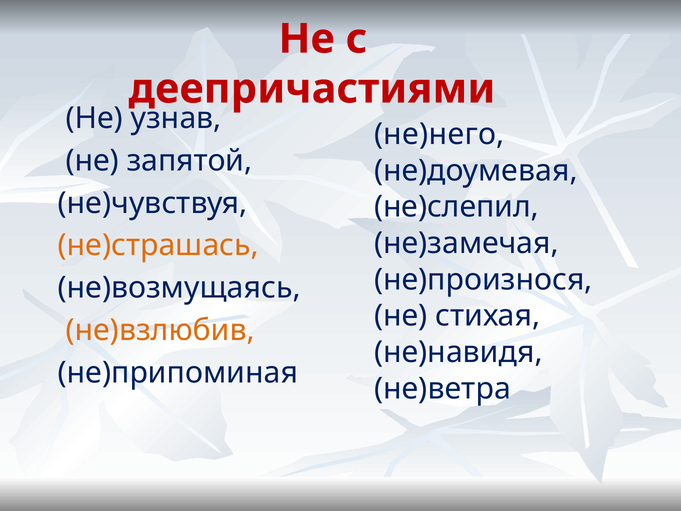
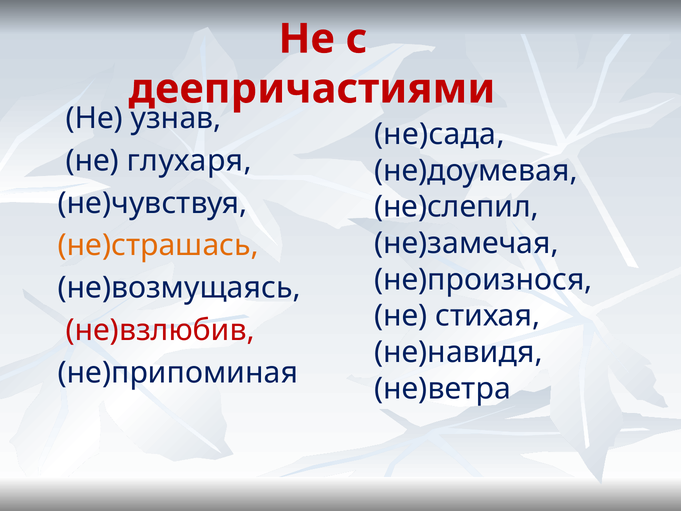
не)него: не)него -> не)сада (439, 134)
запятой: запятой -> глухаря (189, 161)
не)взлюбив colour: orange -> red (160, 330)
